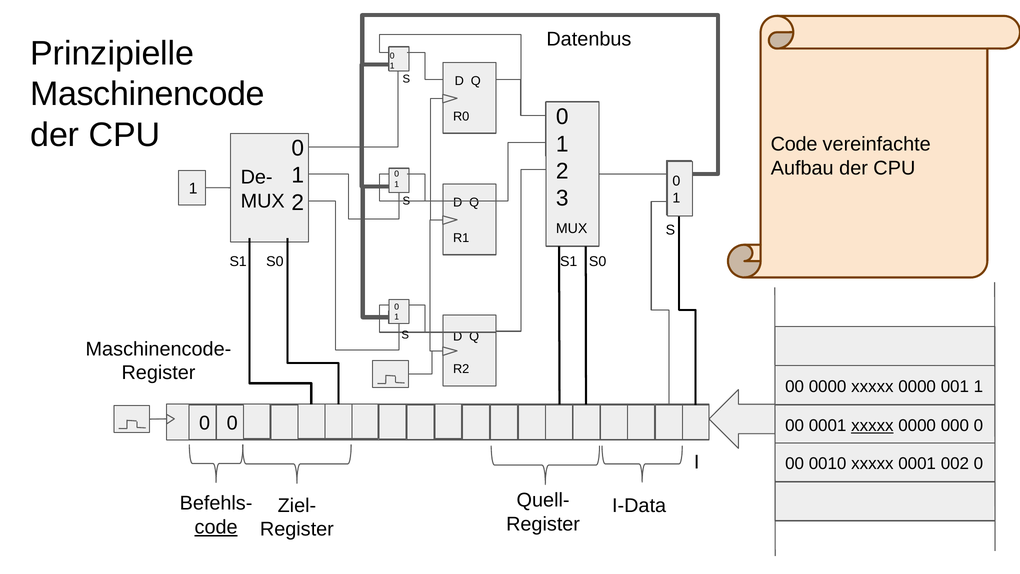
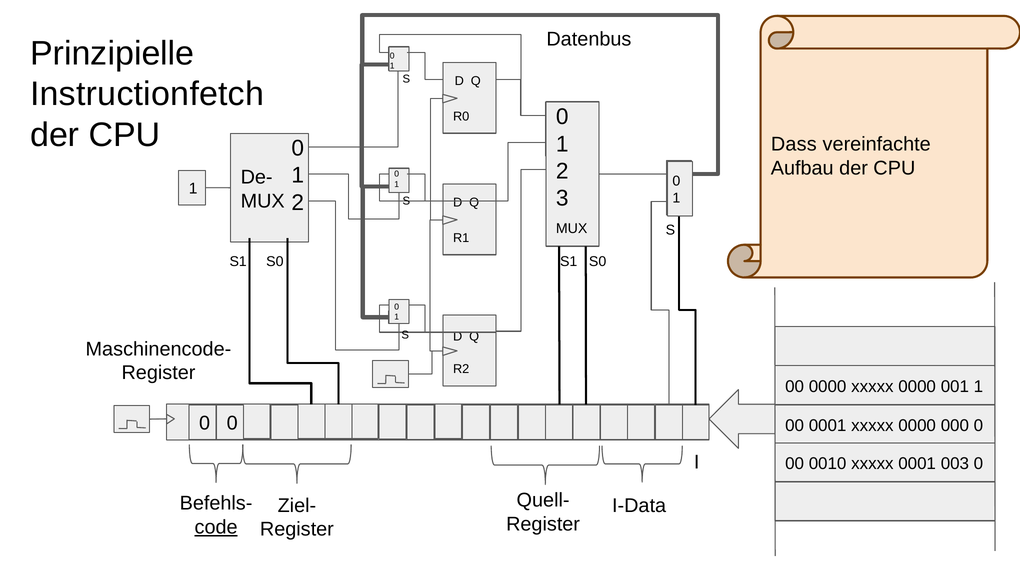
Maschinencode: Maschinencode -> Instructionfetch (147, 94)
Code: Code -> Dass (794, 144)
xxxxx underline: present -> none (872, 425)
002: 002 -> 003 (955, 463)
